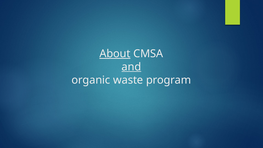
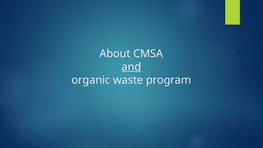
About underline: present -> none (115, 54)
